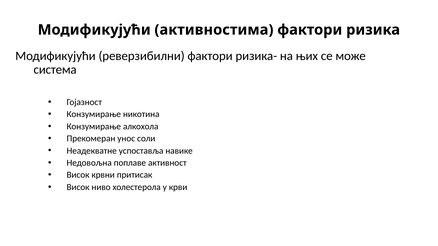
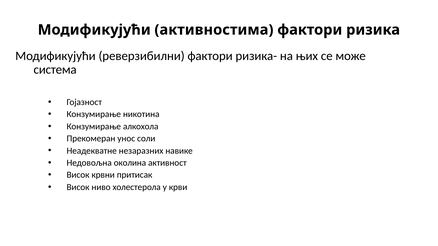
успоставља: успоставља -> незаразних (141, 151)
поплаве: поплаве -> околина (130, 163)
